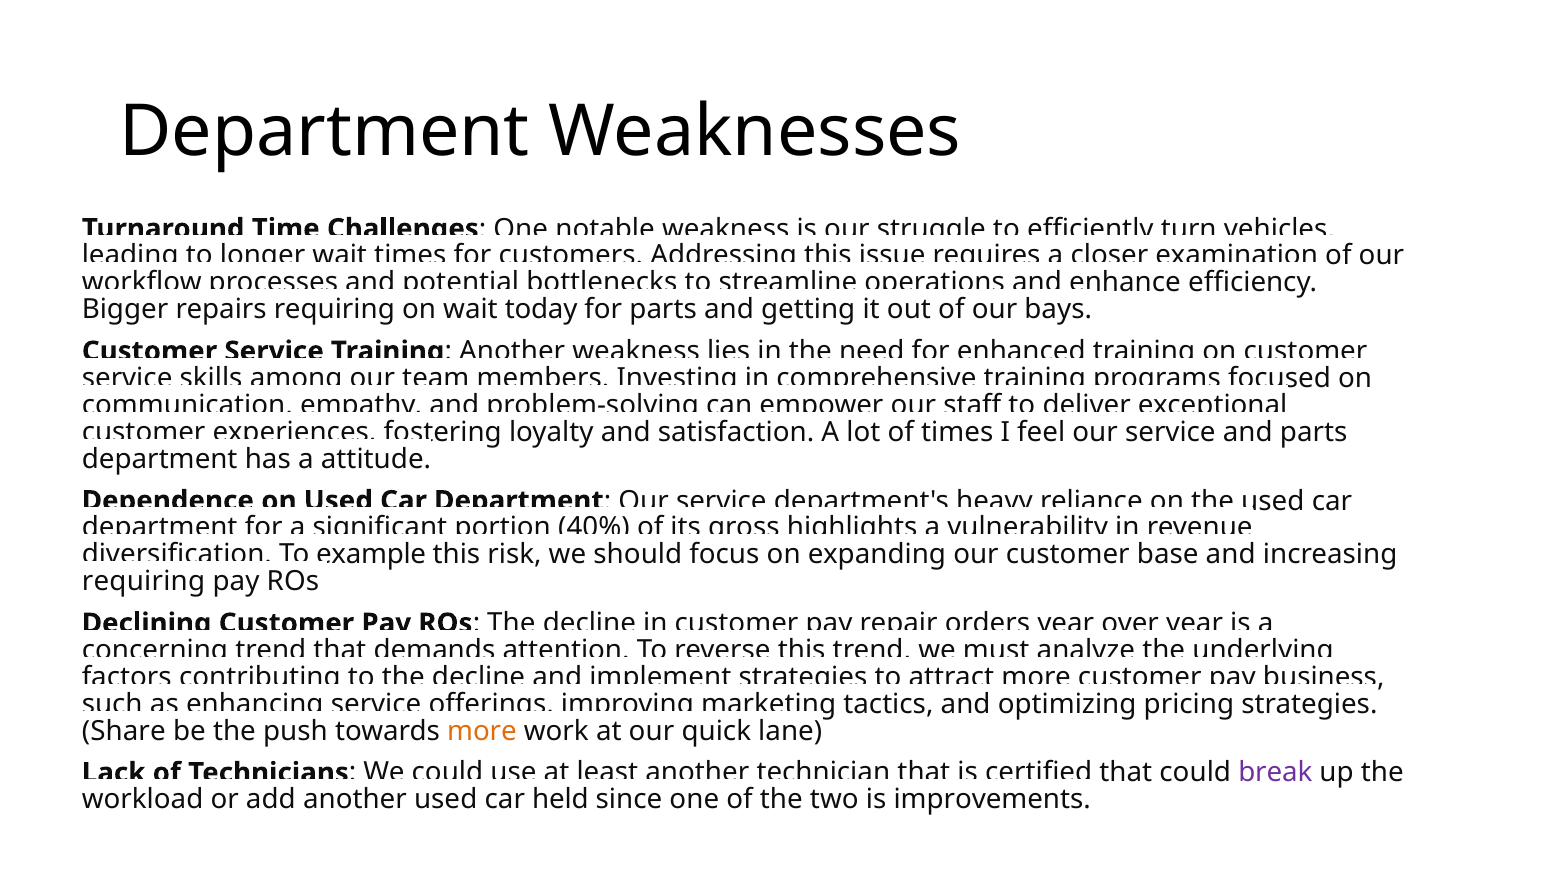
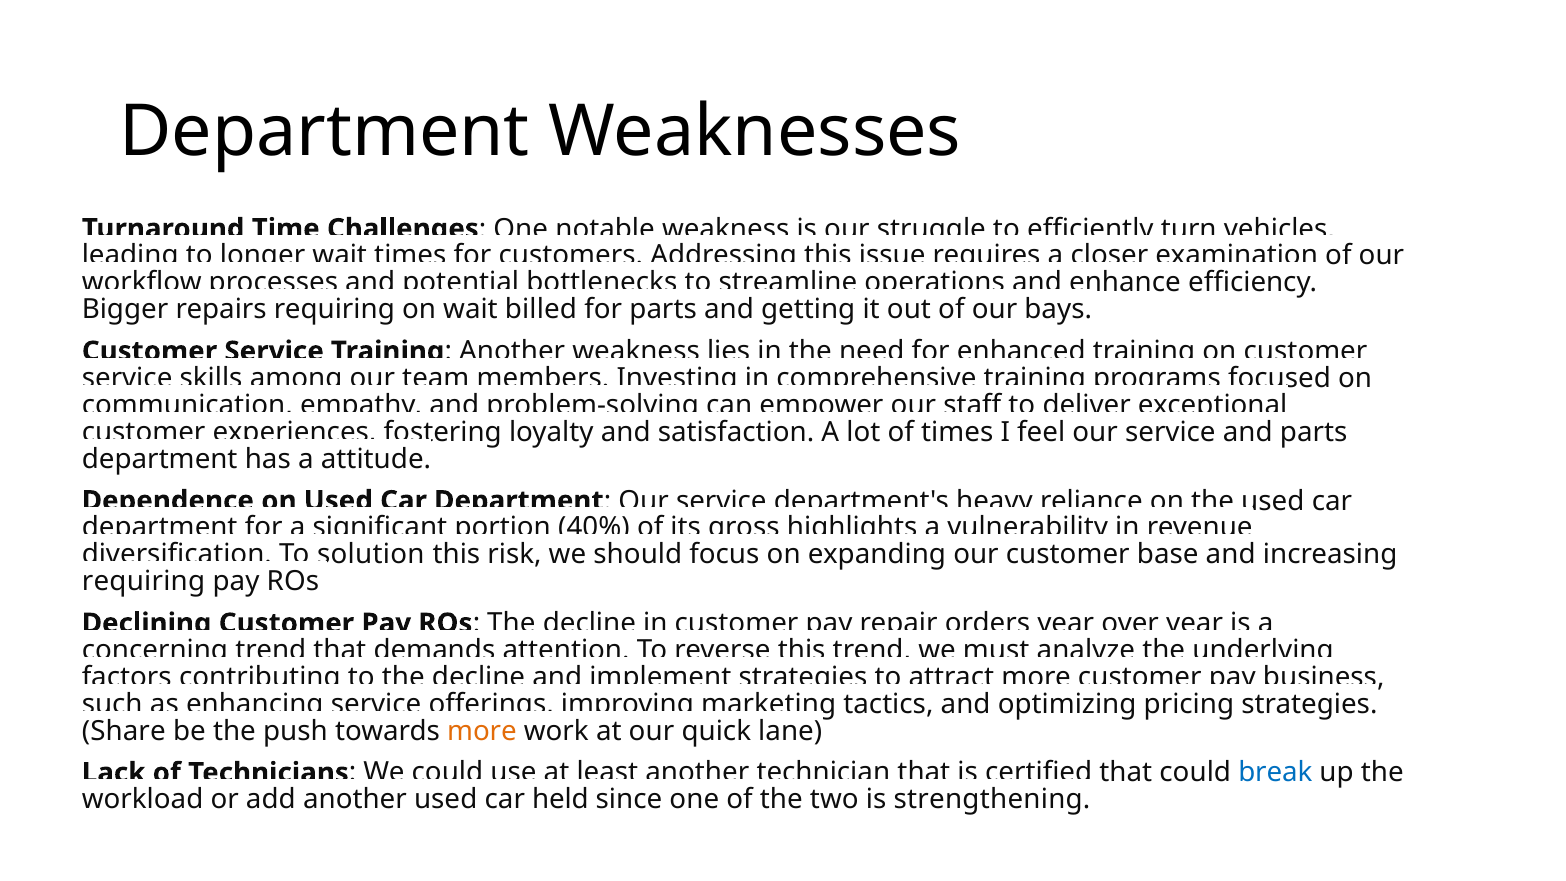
today: today -> billed (541, 310)
example: example -> solution (371, 555)
break colour: purple -> blue (1275, 773)
improvements: improvements -> strengthening (992, 800)
